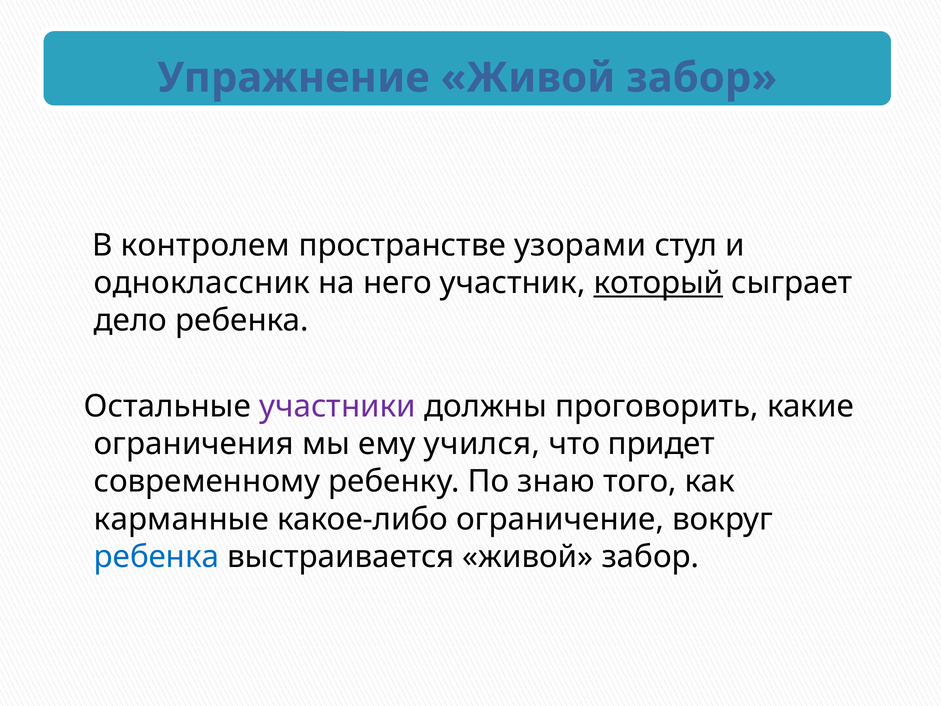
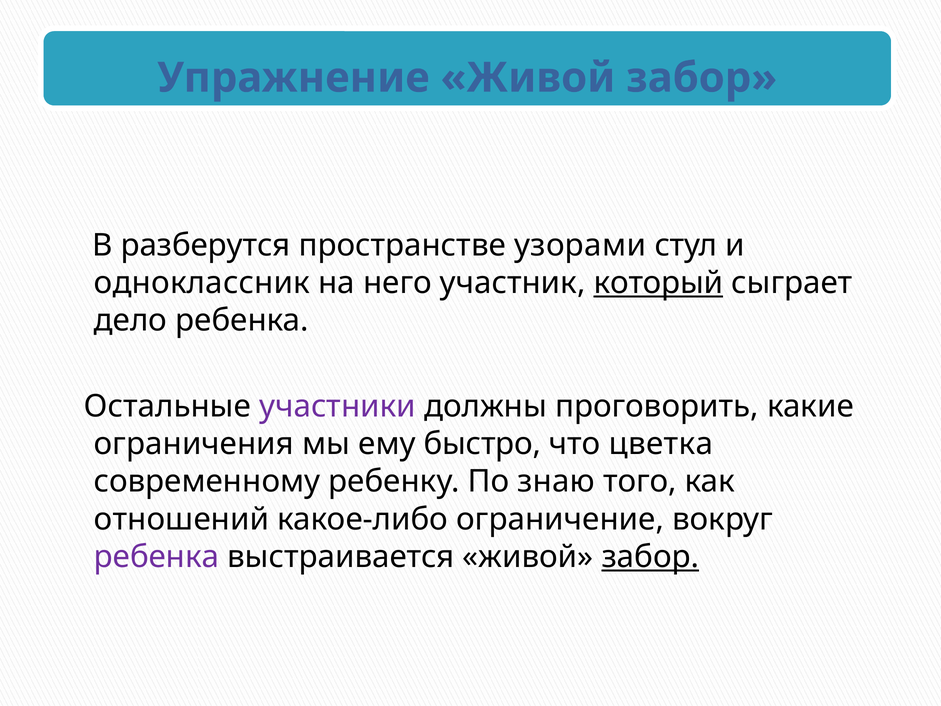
контролем: контролем -> разберутся (206, 245)
учился: учился -> быстро (482, 444)
придет: придет -> цветка (661, 444)
карманные: карманные -> отношений (182, 519)
ребенка colour: blue -> purple (157, 557)
забор underline: none -> present (650, 557)
